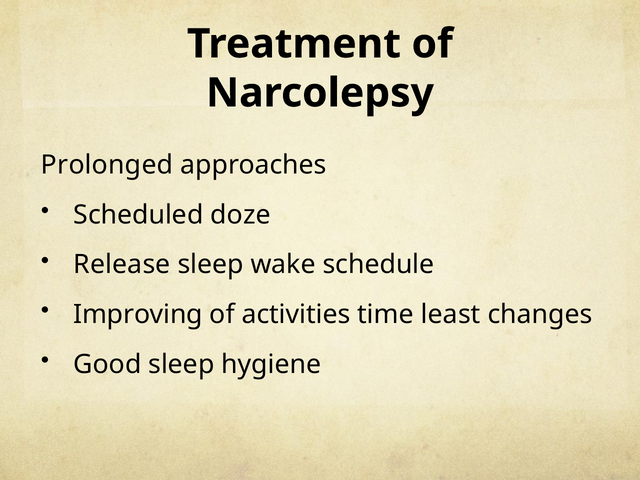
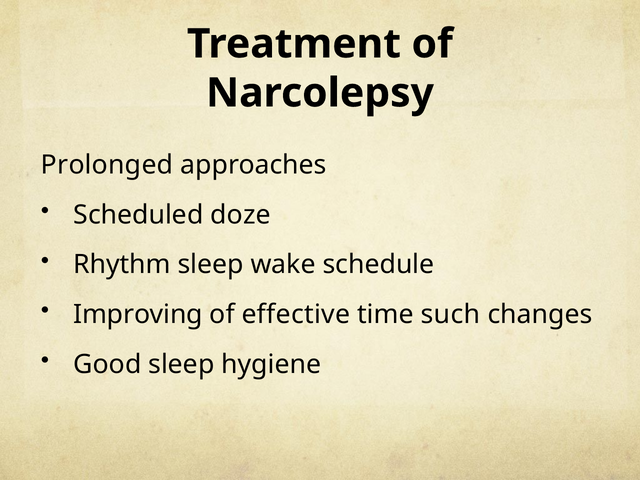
Release: Release -> Rhythm (122, 265)
activities: activities -> effective (296, 314)
least: least -> such (451, 314)
